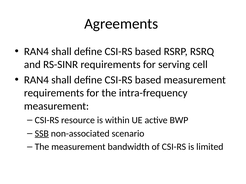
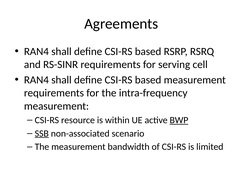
BWP underline: none -> present (179, 120)
